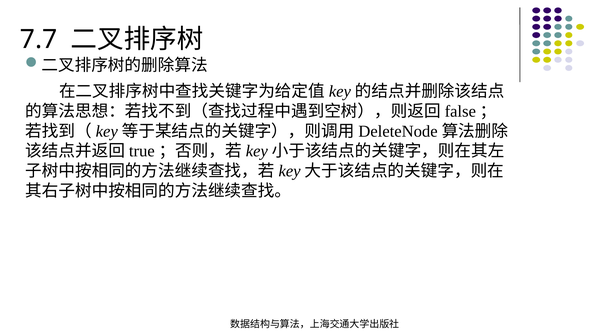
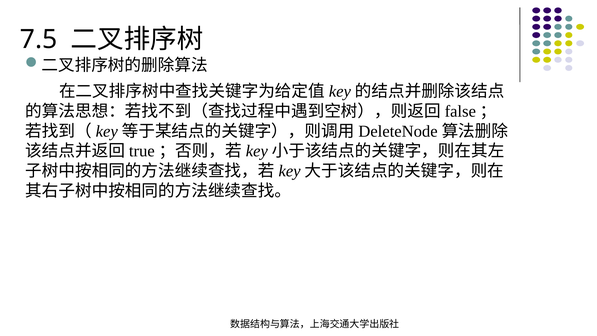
7.7: 7.7 -> 7.5 (39, 39)
